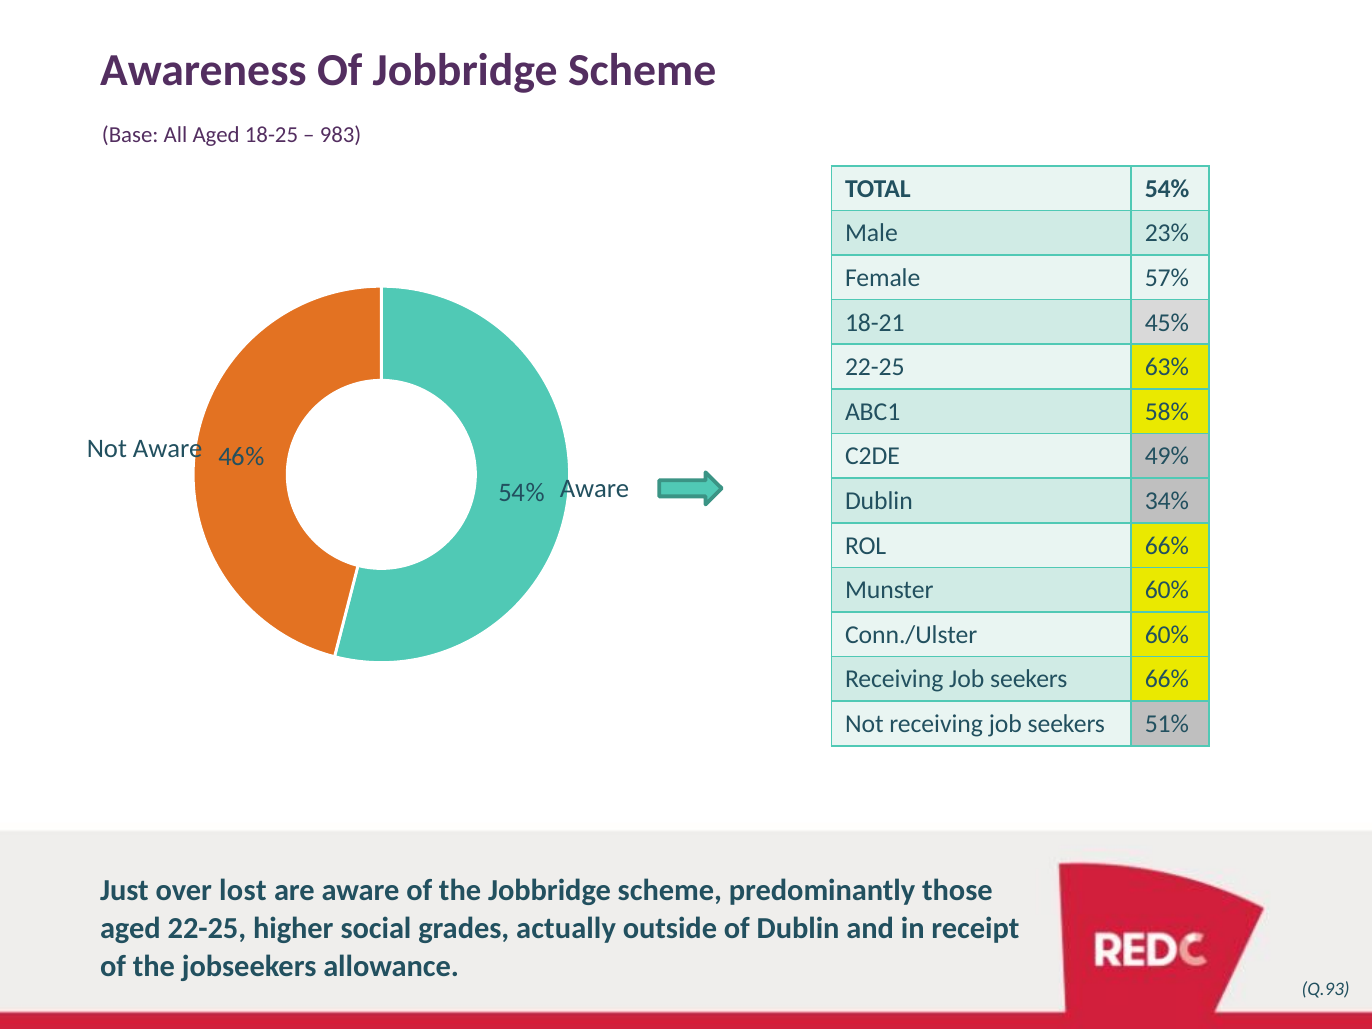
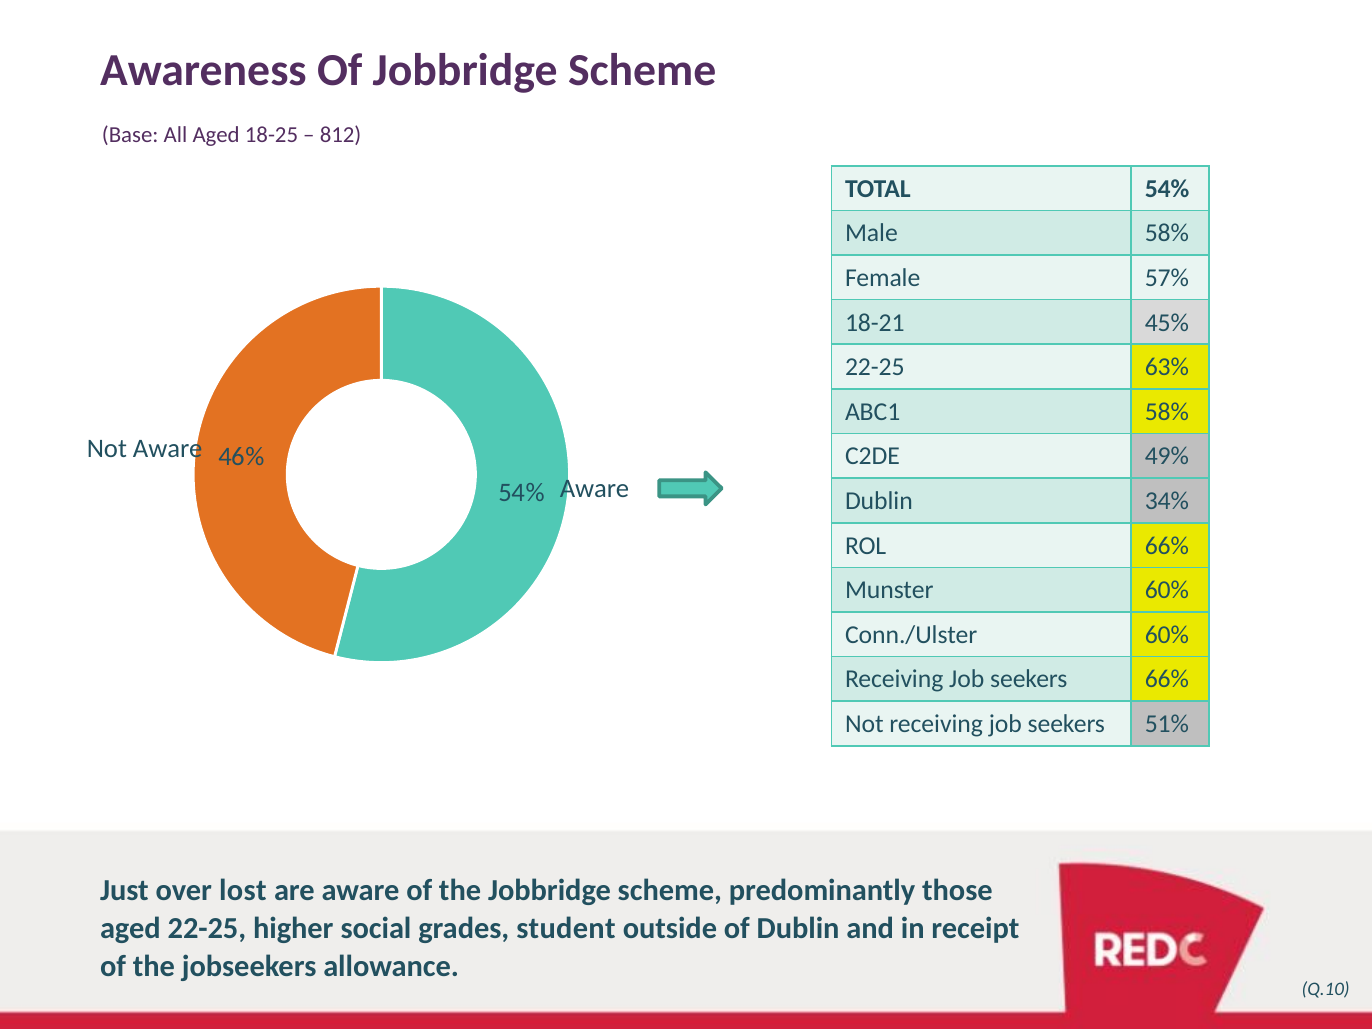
983: 983 -> 812 (341, 135)
Male 23%: 23% -> 58% (1167, 233)
actually: actually -> student (566, 928)
Q.93: Q.93 -> Q.10 (1326, 989)
